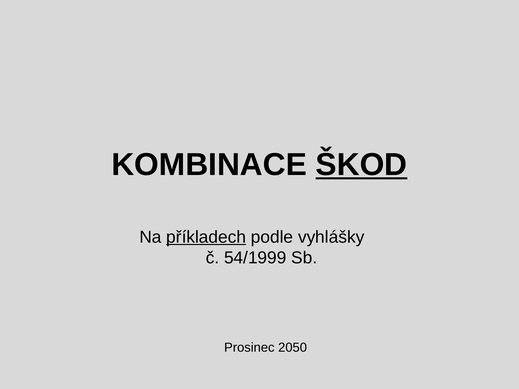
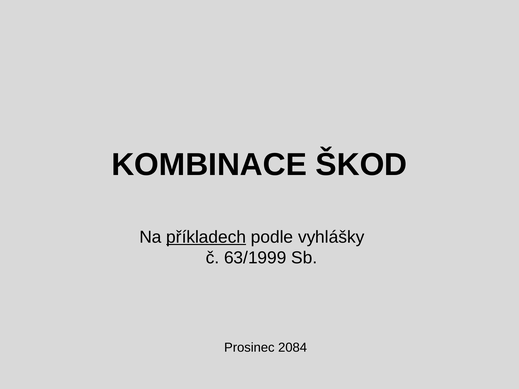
ŠKOD underline: present -> none (361, 165)
54/1999: 54/1999 -> 63/1999 (255, 258)
2050: 2050 -> 2084 (293, 348)
